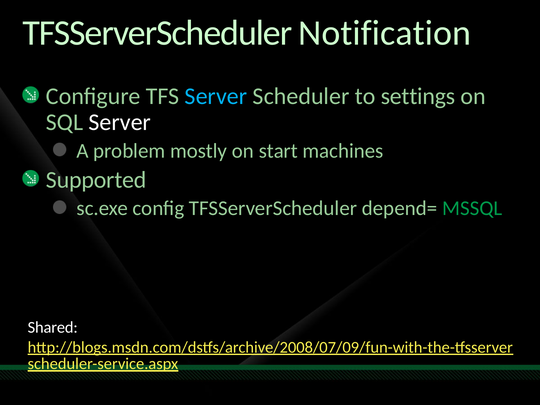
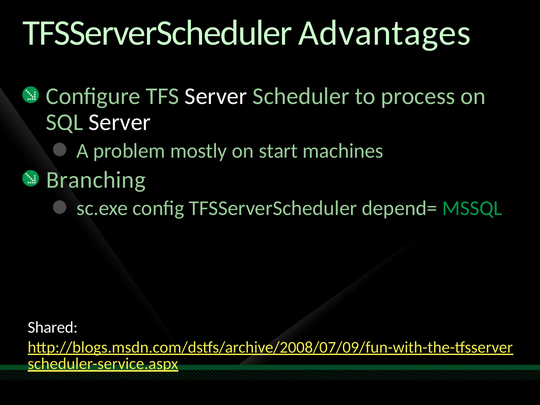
Notification: Notification -> Advantages (385, 33)
Server colour: light blue -> white (216, 96)
settings: settings -> process (418, 96)
Supported: Supported -> Branching (96, 180)
